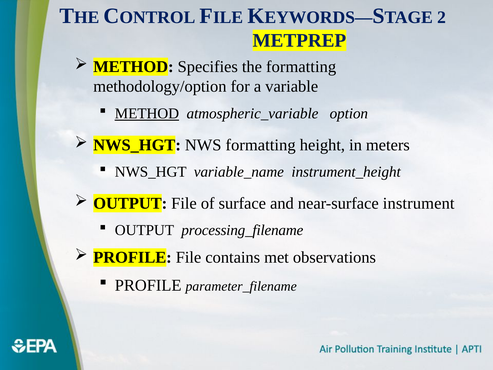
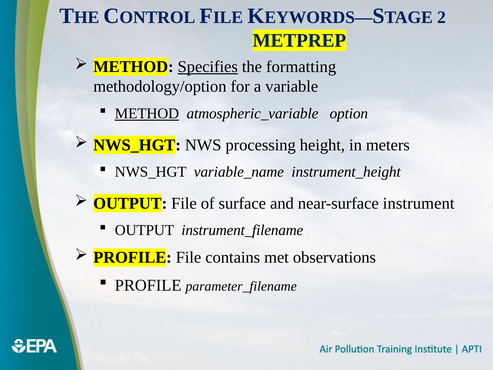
Specifies underline: none -> present (208, 67)
NWS formatting: formatting -> processing (261, 145)
processing_filename: processing_filename -> instrument_filename (242, 230)
